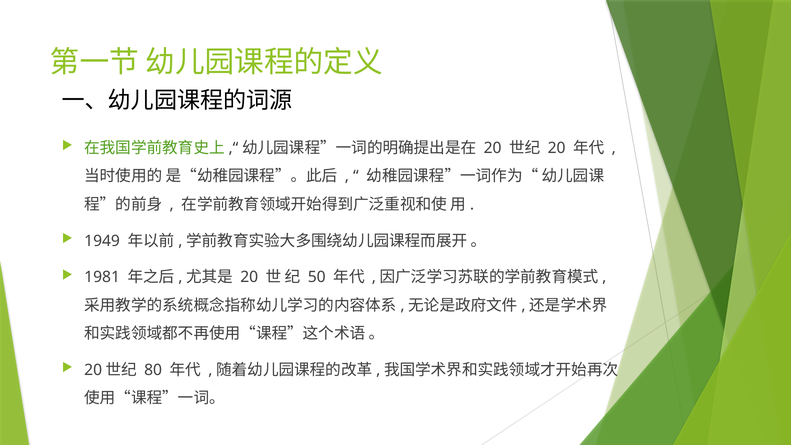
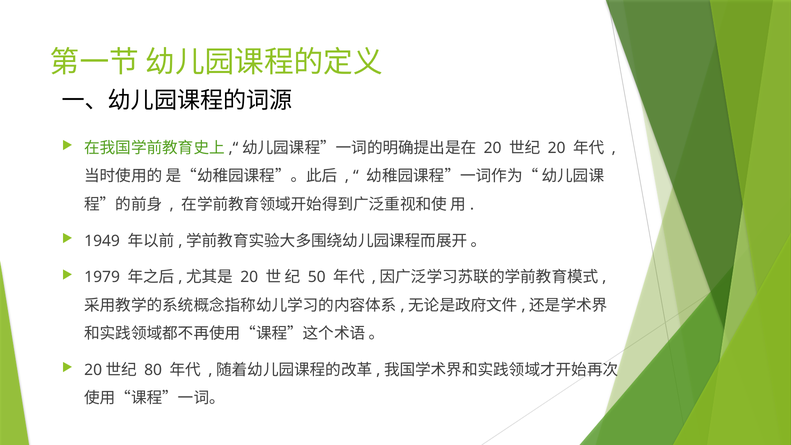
1981: 1981 -> 1979 (102, 277)
